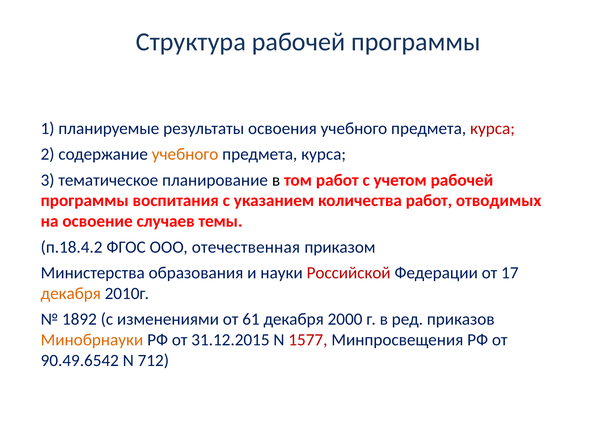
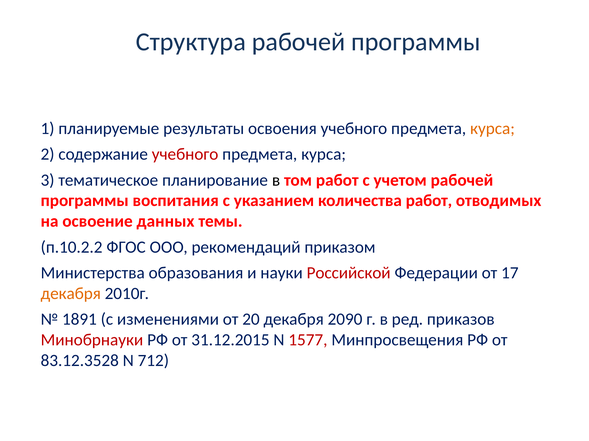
курса colour: red -> orange (492, 129)
учебного colour: orange -> red (185, 154)
случаев: случаев -> данных (165, 222)
п.18.4.2: п.18.4.2 -> п.10.2.2 (72, 247)
отечественная: отечественная -> рекомендаций (246, 247)
1892: 1892 -> 1891 (79, 320)
61: 61 -> 20 (251, 320)
2000: 2000 -> 2090 (345, 320)
Минобрнауки colour: orange -> red (92, 340)
90.49.6542: 90.49.6542 -> 83.12.3528 (80, 361)
